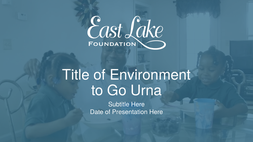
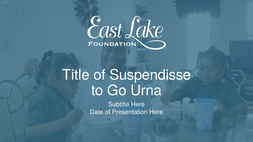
Environment: Environment -> Suspendisse (150, 75)
